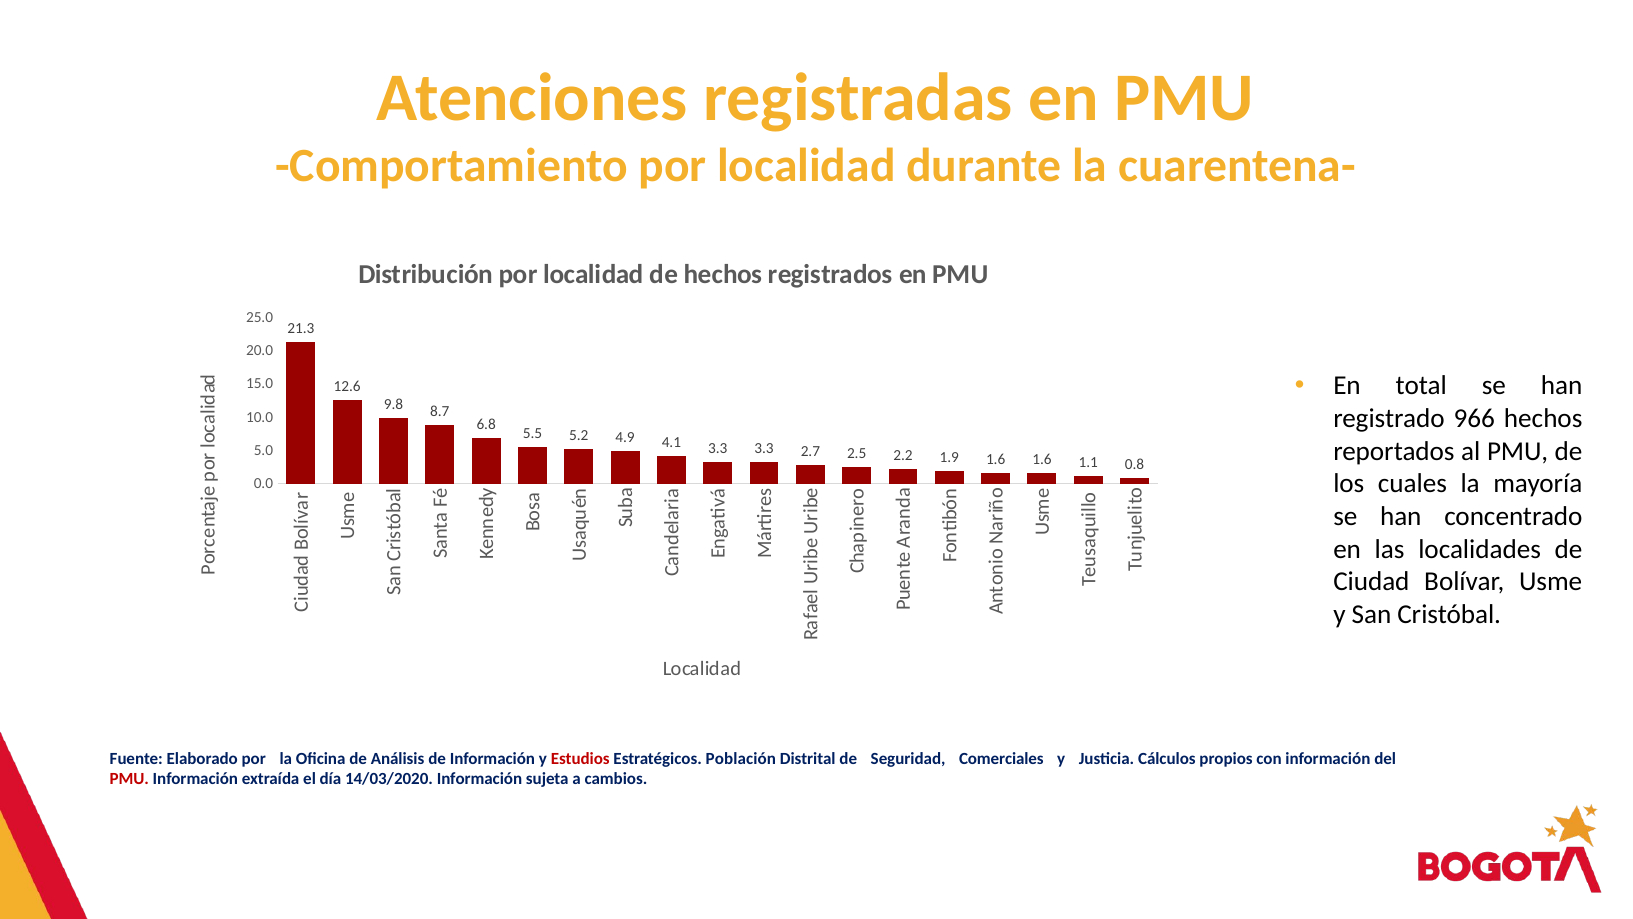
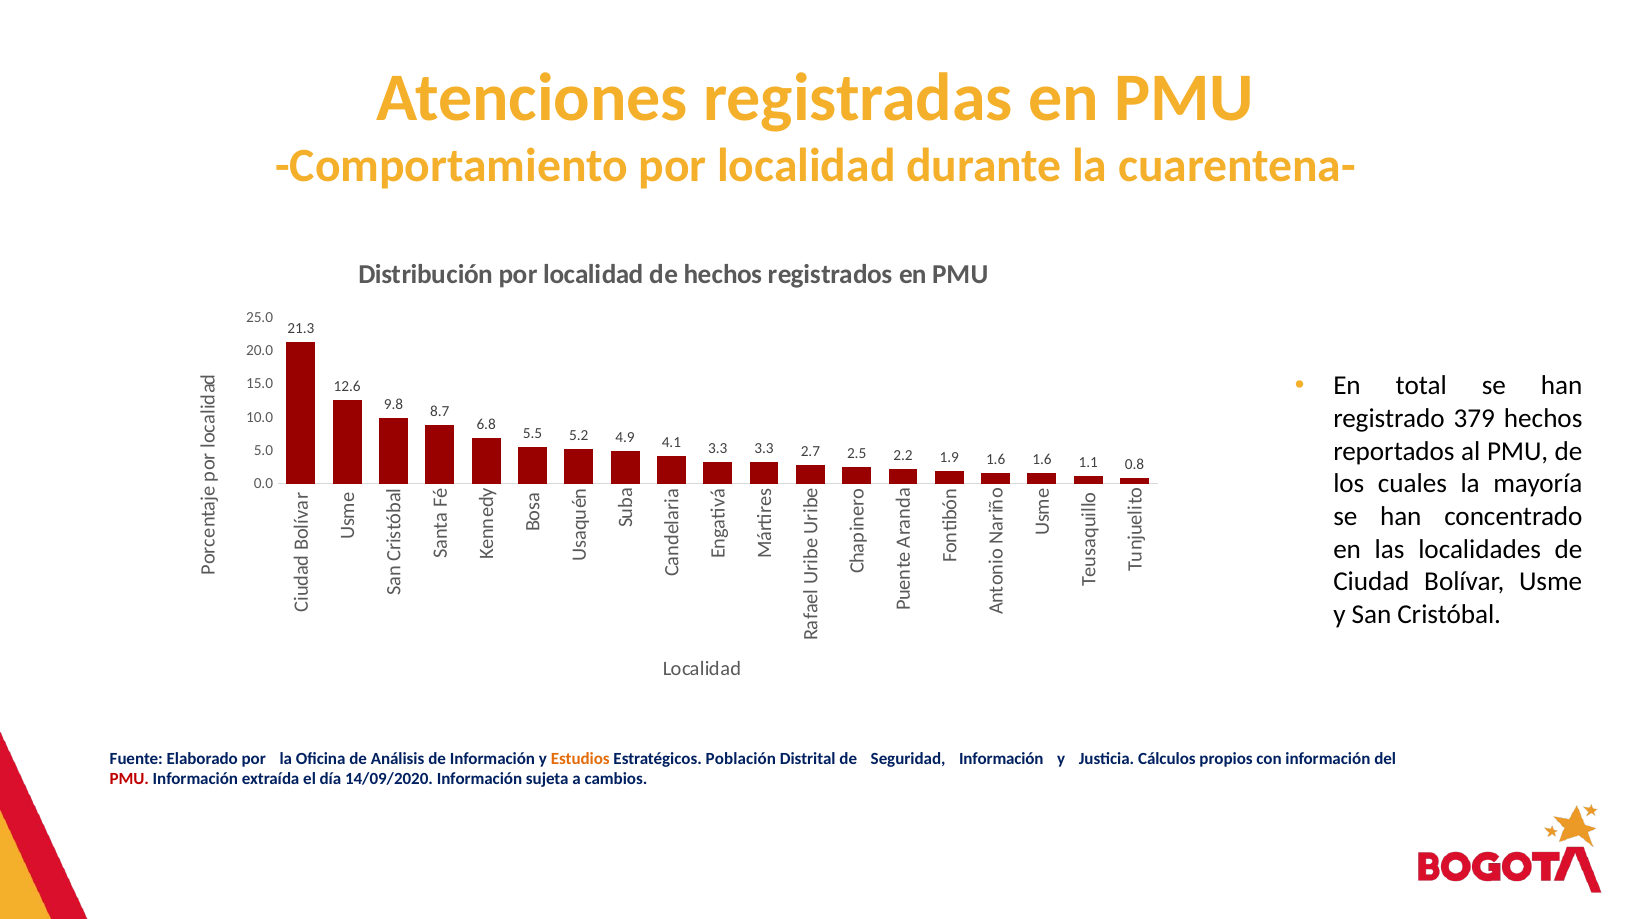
966: 966 -> 379 (1474, 418)
Estudios colour: red -> orange (580, 758)
Seguridad Comerciales: Comerciales -> Información (1001, 758)
14/03/2020: 14/03/2020 -> 14/09/2020 (389, 779)
